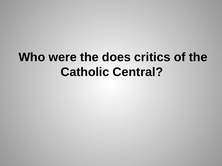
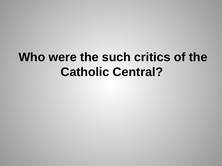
does: does -> such (116, 57)
